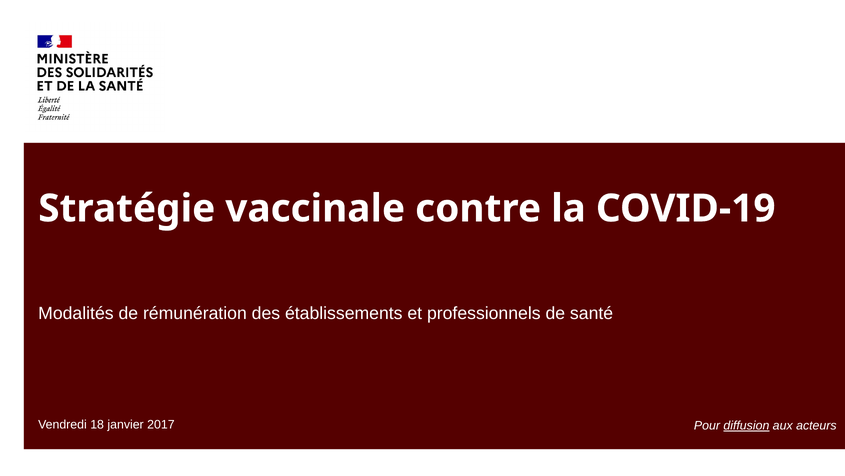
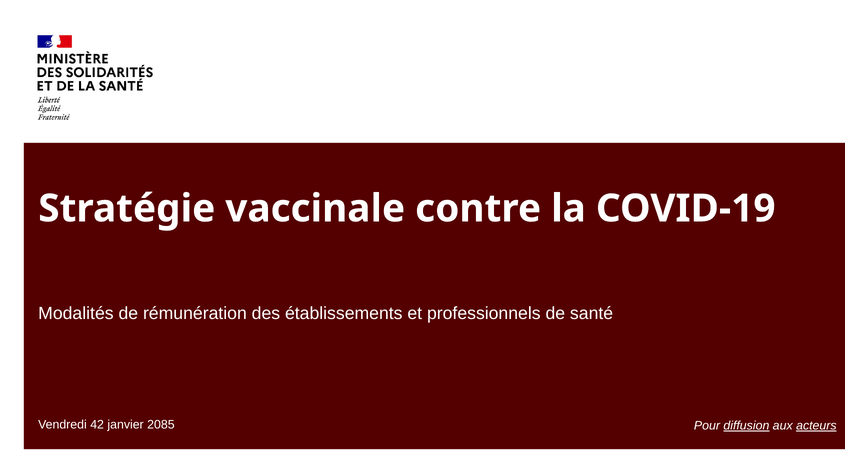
18: 18 -> 42 (97, 424)
2017: 2017 -> 2085 (161, 424)
acteurs underline: none -> present (816, 425)
